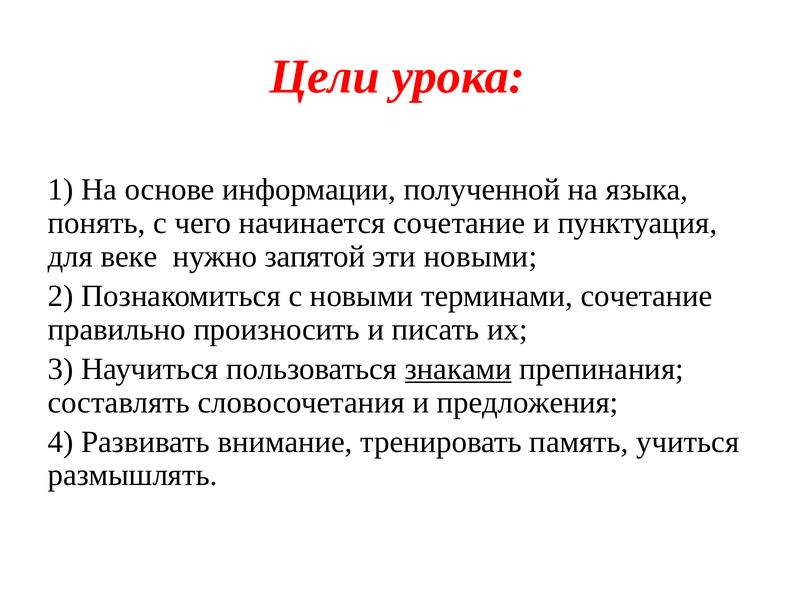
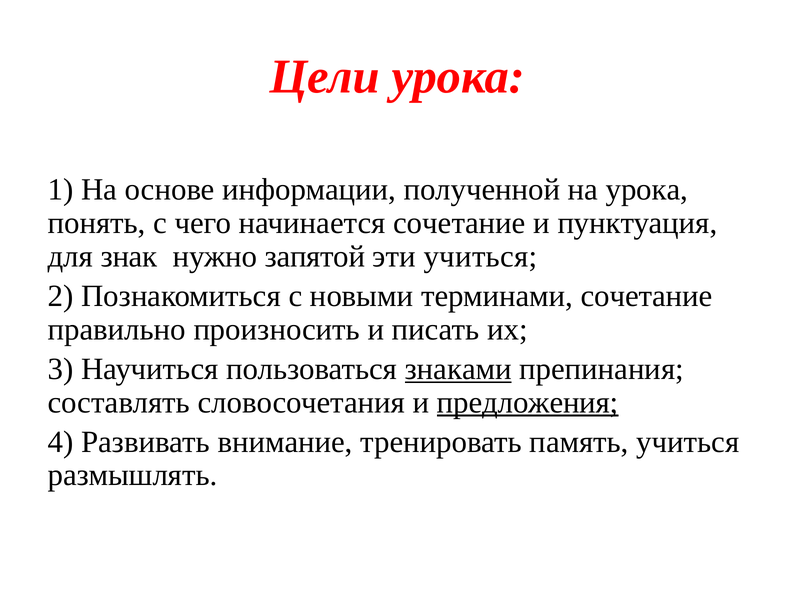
на языка: языка -> урока (647, 190)
веке: веке -> знак (129, 256)
эти новыми: новыми -> учиться (480, 256)
предложения underline: none -> present (528, 402)
